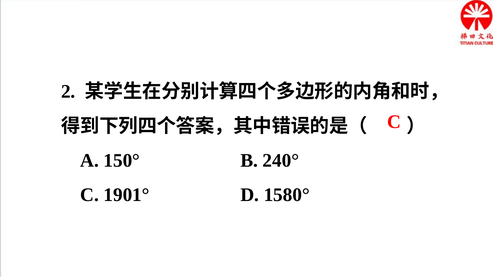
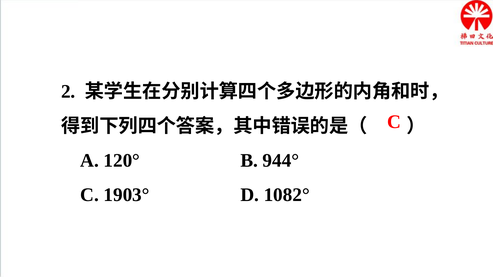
150°: 150° -> 120° (122, 161)
240°: 240° -> 944° (281, 161)
1901°: 1901° -> 1903° (127, 195)
1580°: 1580° -> 1082° (287, 195)
